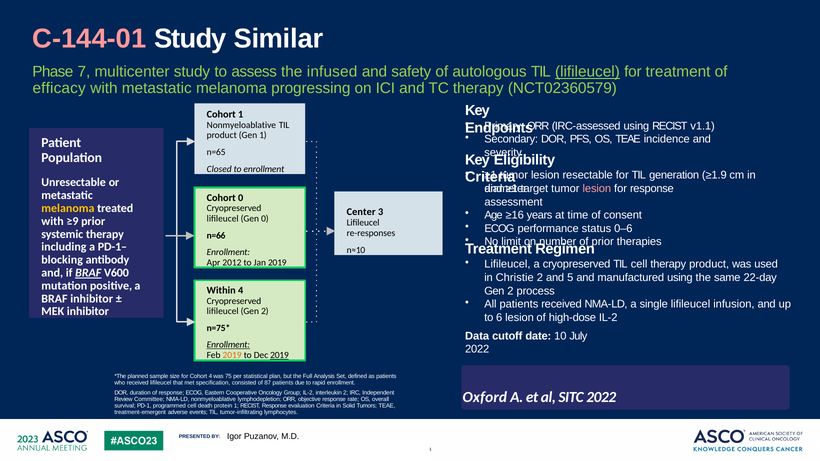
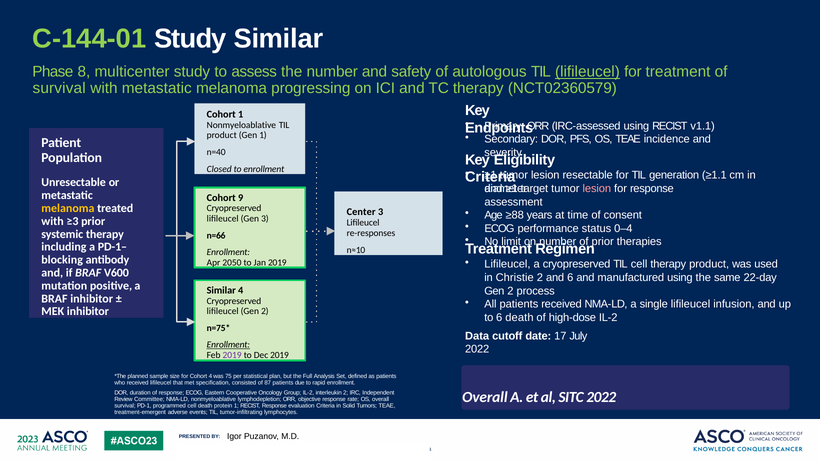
C-144-01 colour: pink -> light green (89, 39)
7: 7 -> 8 (84, 72)
the infused: infused -> number (332, 72)
efficacy: efficacy -> survival (59, 88)
n=65: n=65 -> n=40 (216, 152)
≥1.9: ≥1.9 -> ≥1.1 (714, 175)
Cohort 0: 0 -> 9 (241, 198)
≥16: ≥16 -> ≥88 (515, 215)
Gen 0: 0 -> 3 (265, 219)
≥9: ≥9 -> ≥3 (72, 221)
0–6: 0–6 -> 0–4 (623, 229)
2012: 2012 -> 2050 (232, 263)
BRAF underline: present -> none (88, 273)
and 5: 5 -> 6 (570, 278)
Within: Within -> Similar (221, 291)
6 lesion: lesion -> death (519, 318)
10: 10 -> 17 (560, 336)
2019 colour: orange -> purple (232, 356)
2019 underline: present -> none (279, 356)
Oxford: Oxford -> Overall (485, 397)
